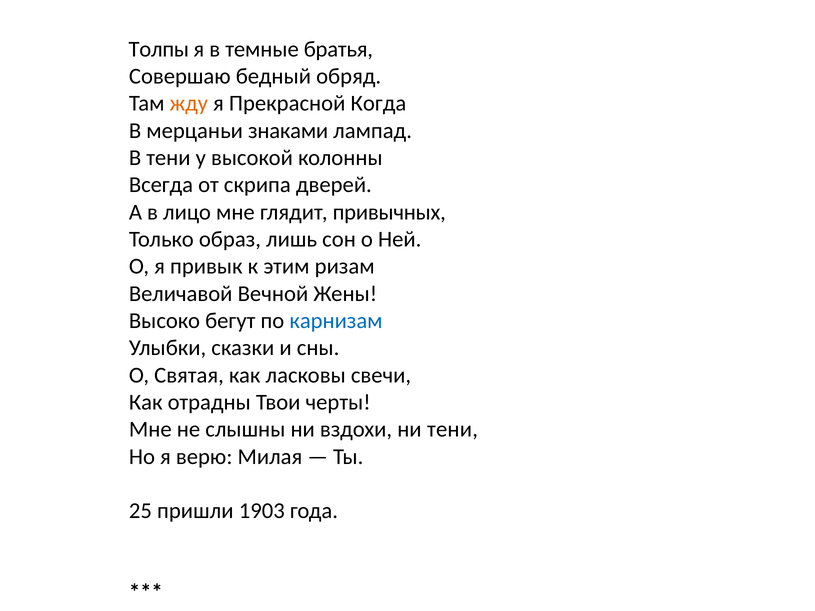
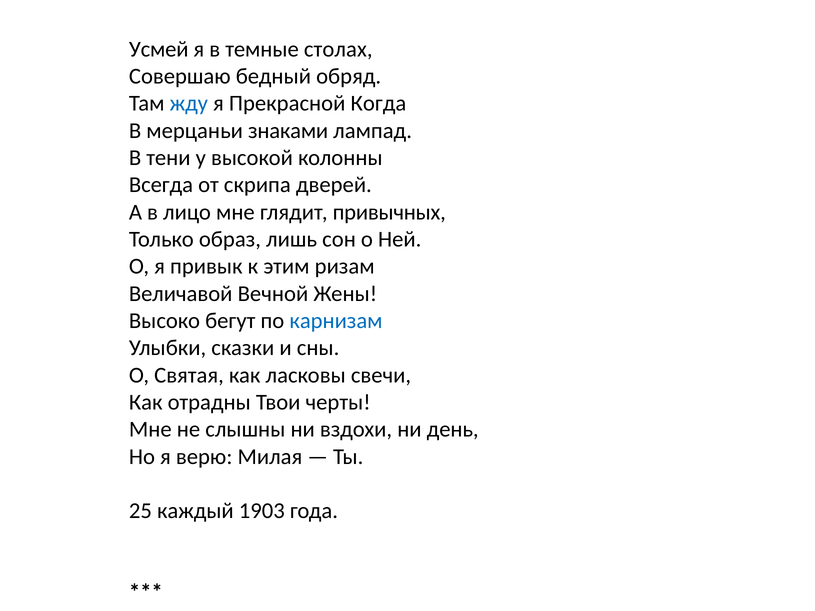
Толпы: Толпы -> Усмей (159, 49)
братья: братья -> столах (338, 49)
жду colour: orange -> blue (189, 103)
ни тени: тени -> день (453, 430)
пришли: пришли -> каждый (195, 511)
